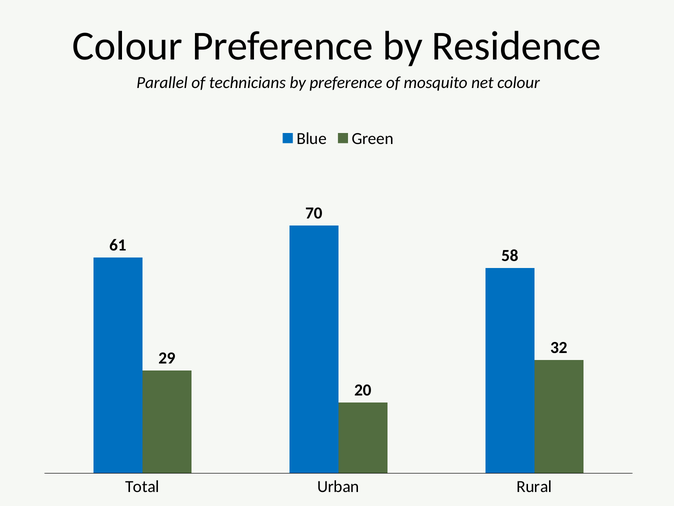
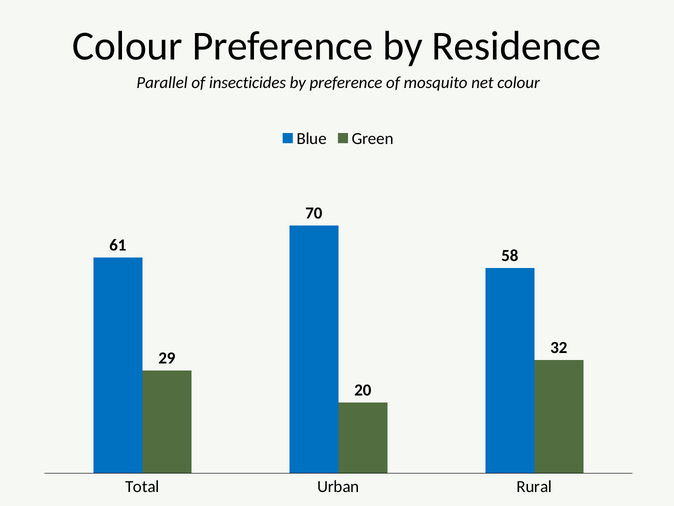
technicians: technicians -> insecticides (247, 83)
